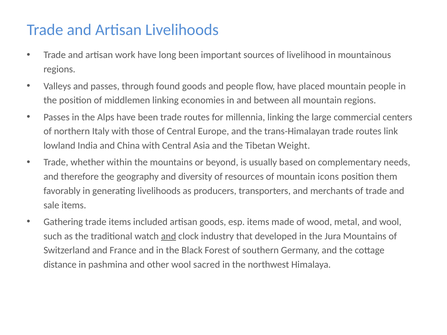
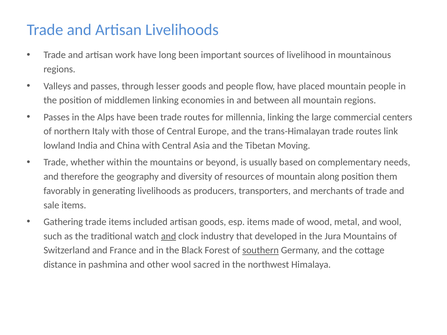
found: found -> lesser (168, 86)
Weight: Weight -> Moving (294, 146)
icons: icons -> along (328, 177)
southern underline: none -> present (261, 251)
